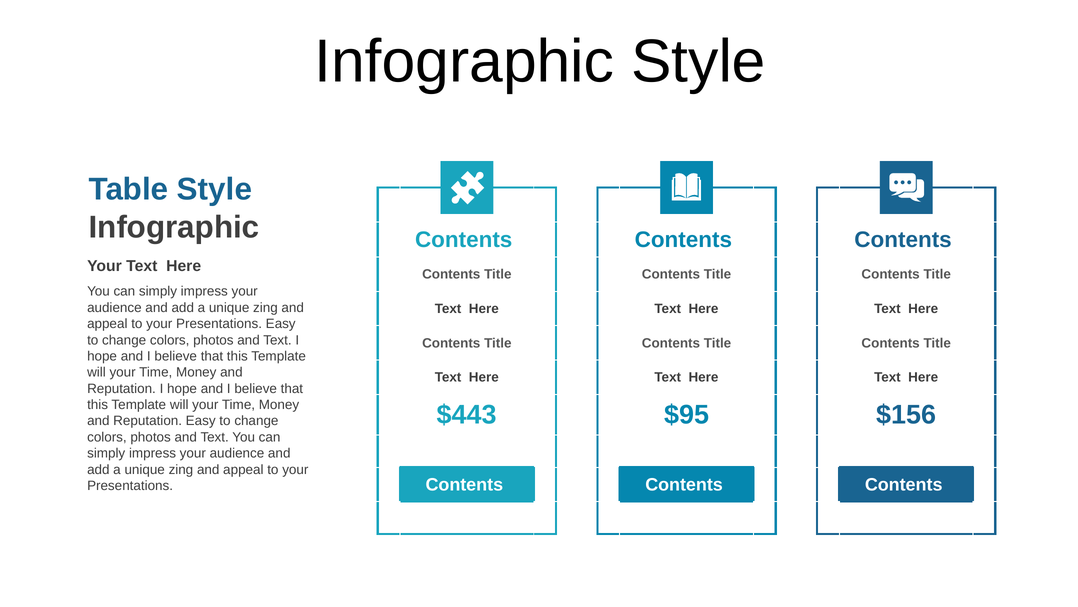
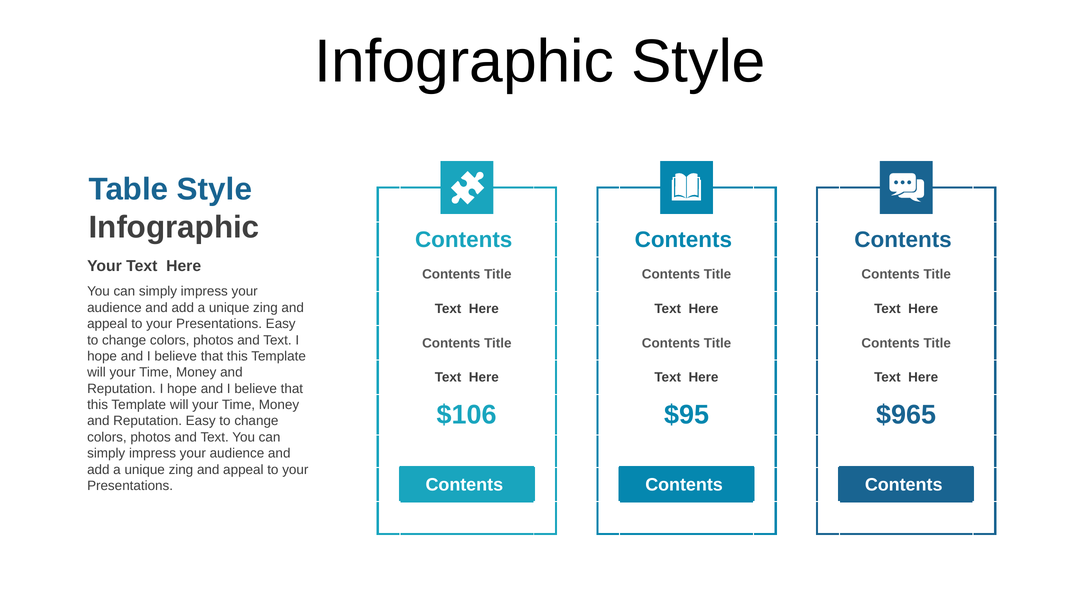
$443: $443 -> $106 (467, 415)
$156: $156 -> $965 (906, 415)
